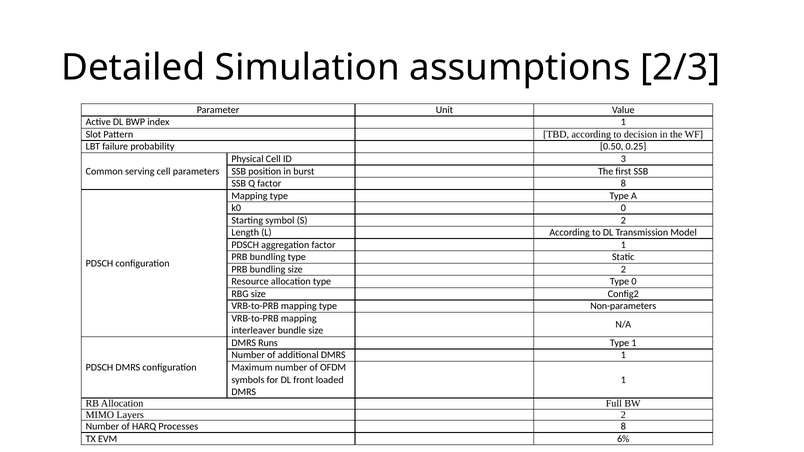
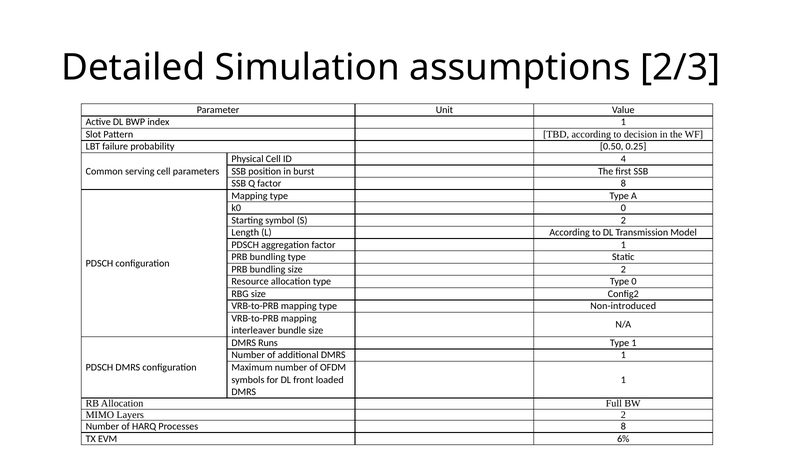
3: 3 -> 4 (623, 159)
Non-parameters: Non-parameters -> Non-introduced (623, 306)
